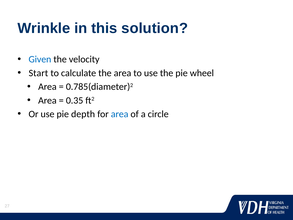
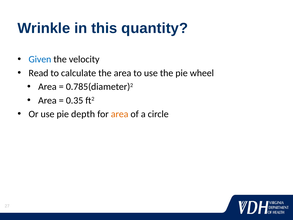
solution: solution -> quantity (155, 28)
Start: Start -> Read (38, 73)
area colour: blue -> orange (120, 114)
